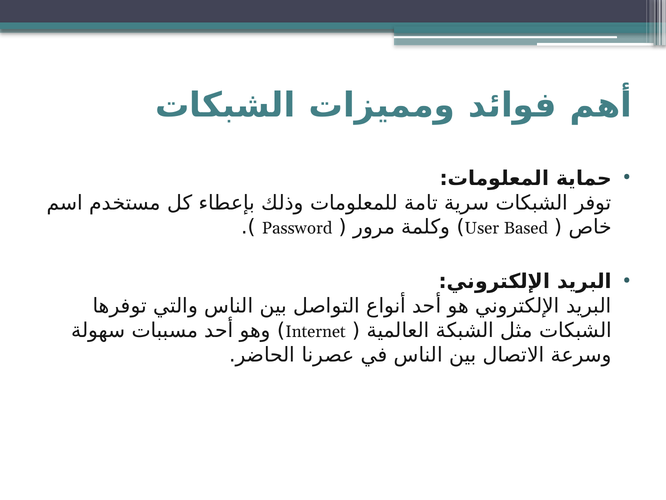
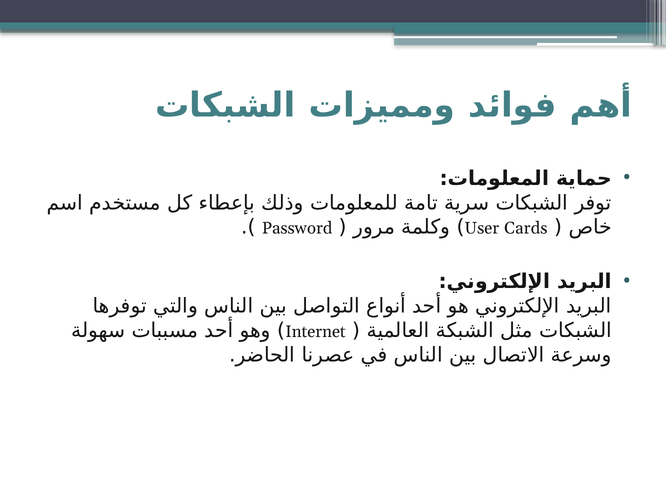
Based: Based -> Cards (526, 228)
